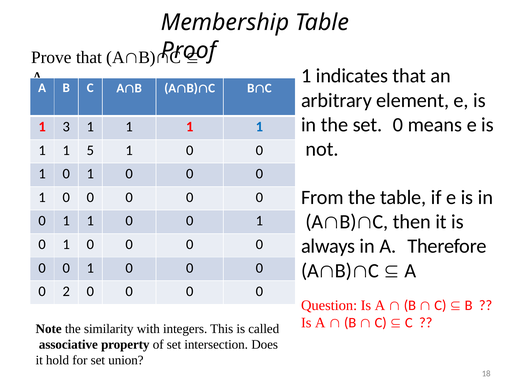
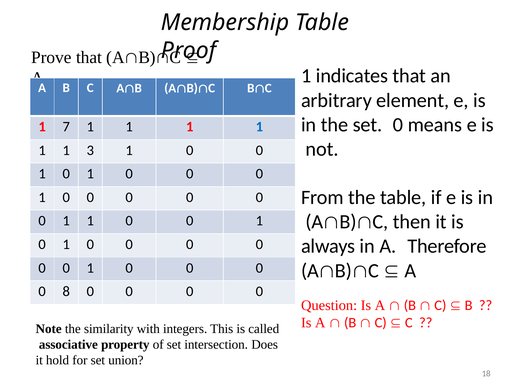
3: 3 -> 7 (66, 127)
5: 5 -> 3 (90, 150)
2: 2 -> 8 (66, 291)
